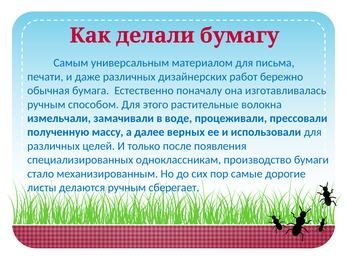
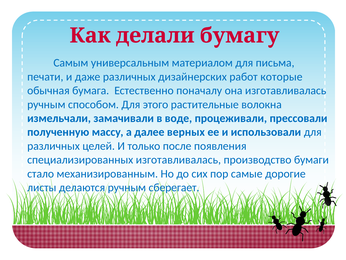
бережно: бережно -> которые (281, 77)
специализированных одноклассникам: одноклассникам -> изготавливалась (178, 160)
